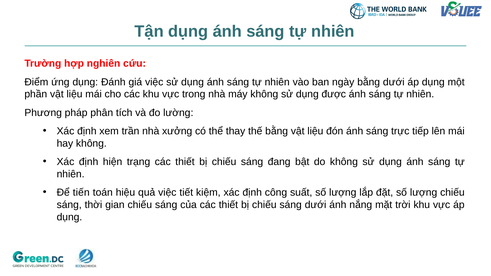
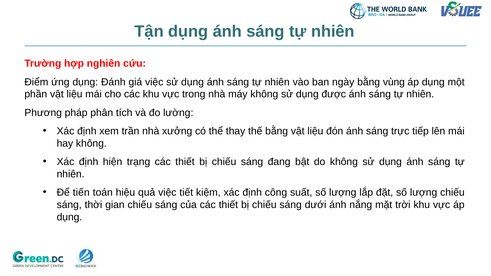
bằng dưới: dưới -> vùng (394, 82)
